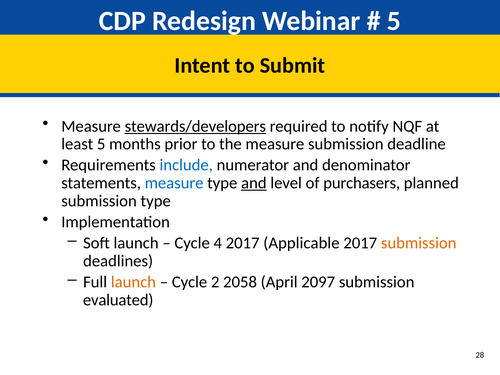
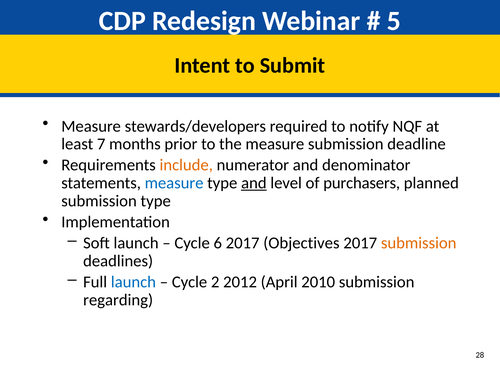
stewards/developers underline: present -> none (195, 126)
least 5: 5 -> 7 (101, 144)
include colour: blue -> orange (186, 165)
4: 4 -> 6 (218, 243)
Applicable: Applicable -> Objectives (301, 243)
launch colour: orange -> blue (133, 282)
2058: 2058 -> 2012 (240, 282)
2097: 2097 -> 2010 (318, 282)
evaluated: evaluated -> regarding (118, 300)
